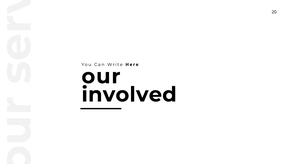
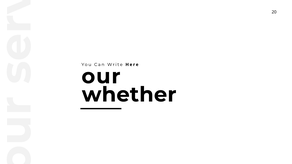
involved: involved -> whether (129, 95)
